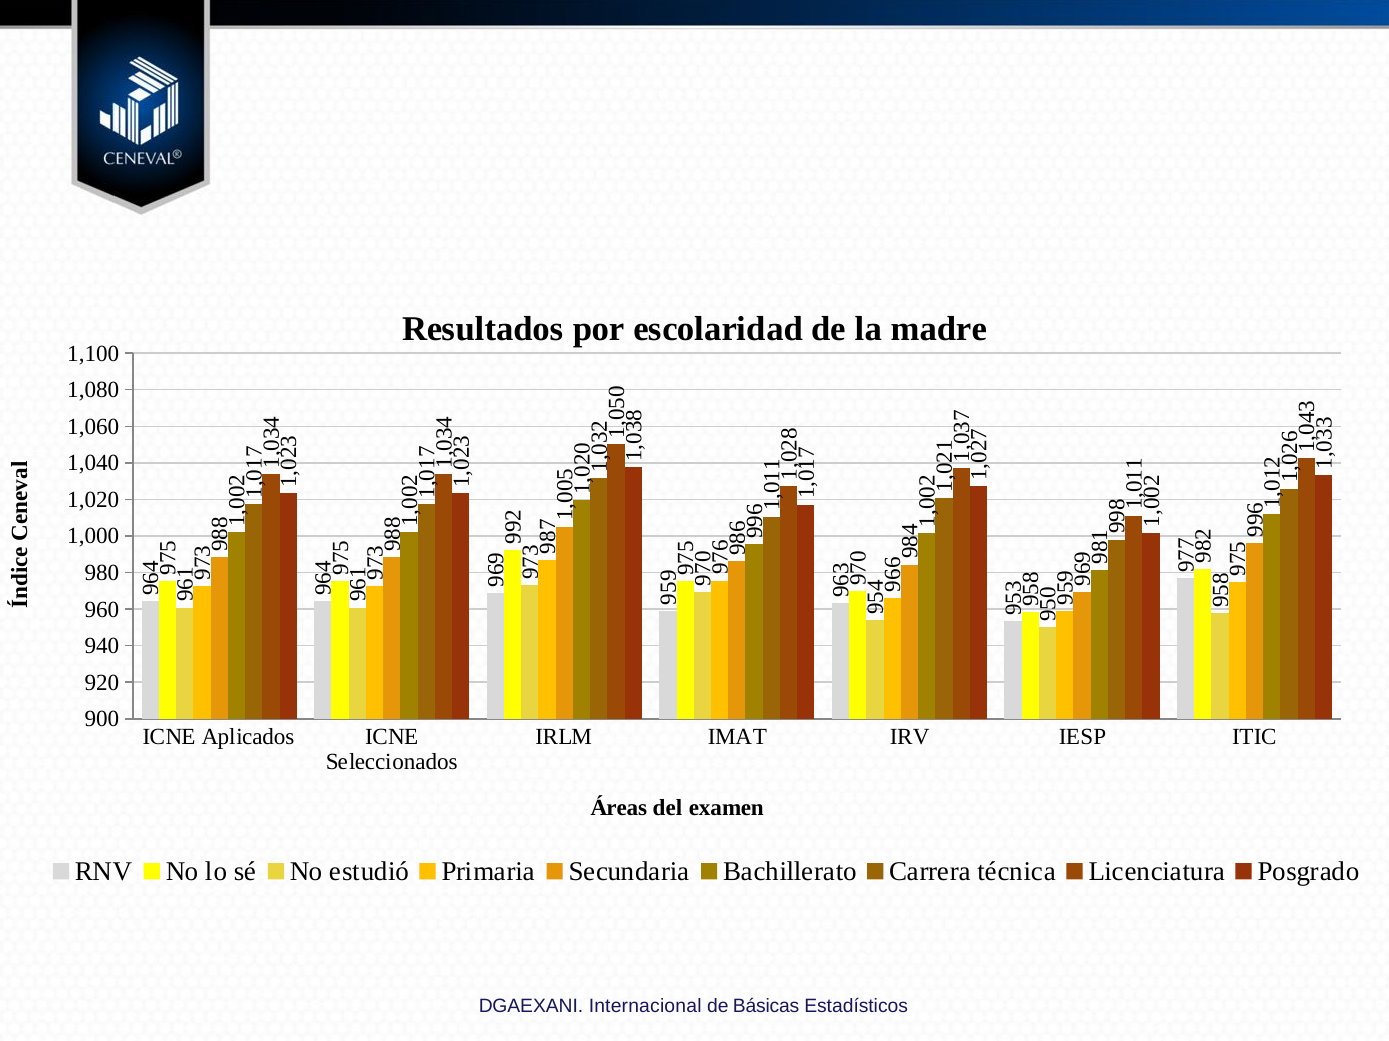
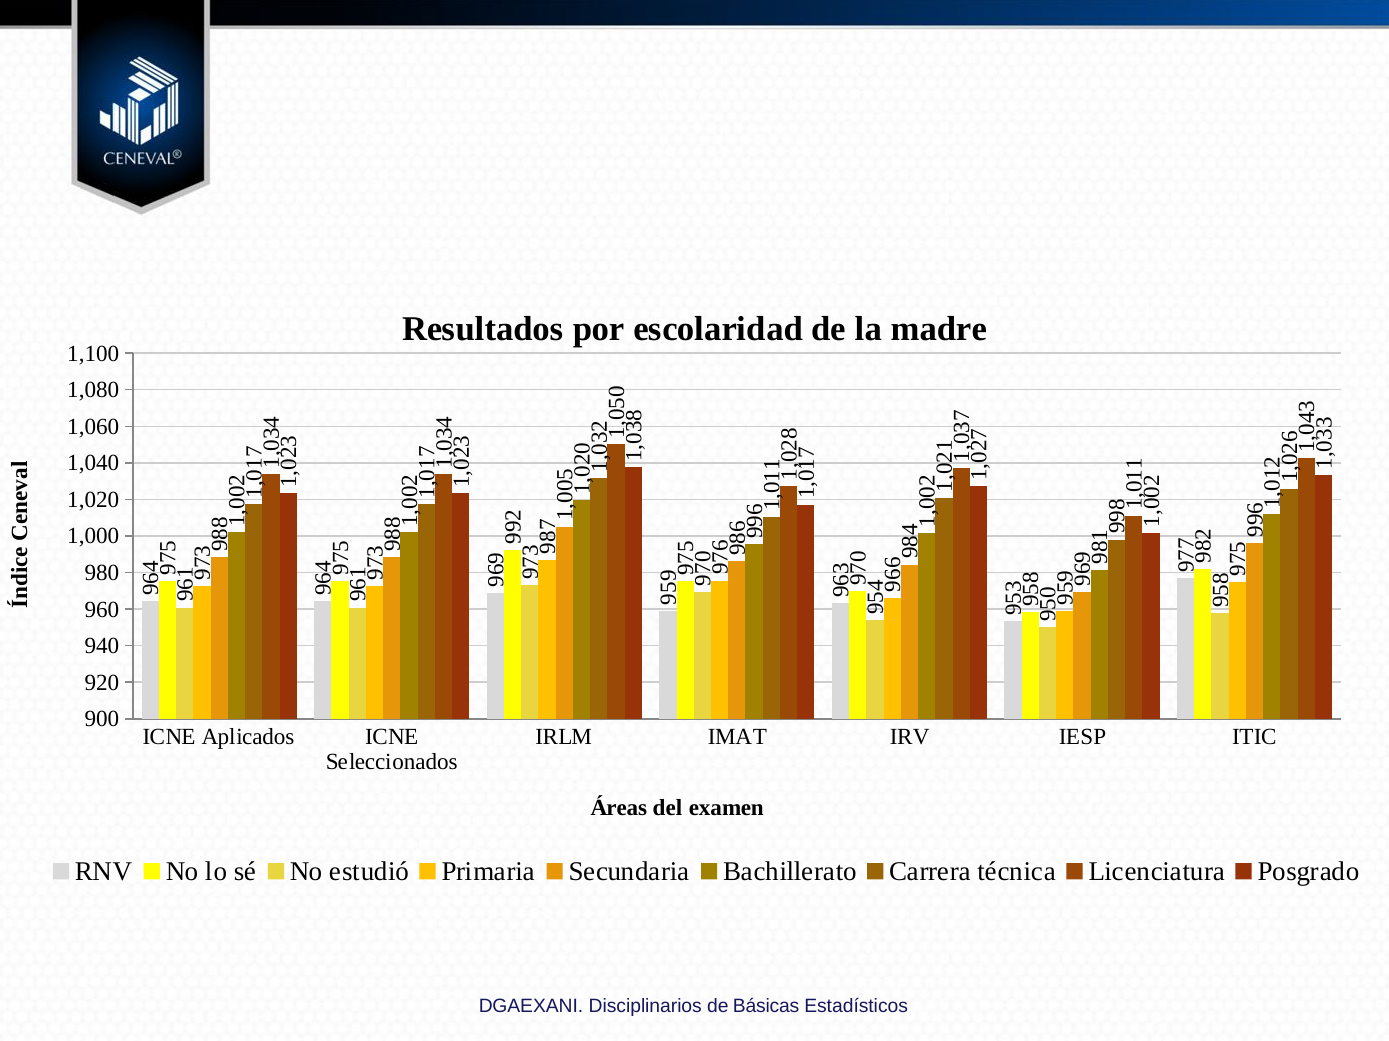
Internacional: Internacional -> Disciplinarios (645, 1007)
